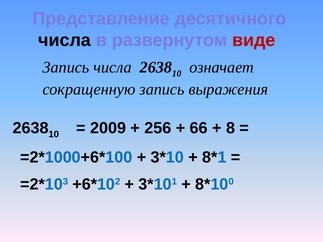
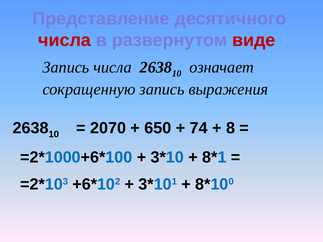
числа colour: black -> red (65, 40)
2009: 2009 -> 2070 (108, 128)
256: 256 -> 650 (158, 128)
66: 66 -> 74 (199, 128)
